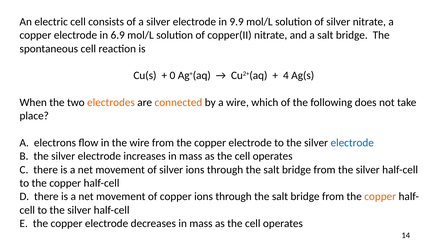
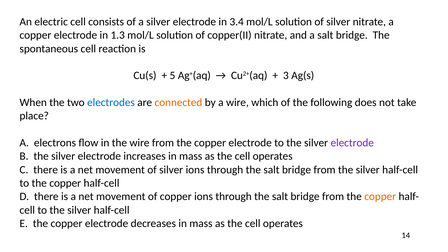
9.9: 9.9 -> 3.4 (237, 22)
6.9: 6.9 -> 1.3 (118, 35)
0: 0 -> 5 (172, 76)
4: 4 -> 3 (286, 76)
electrodes colour: orange -> blue (111, 102)
electrode colour: blue -> purple (352, 143)
